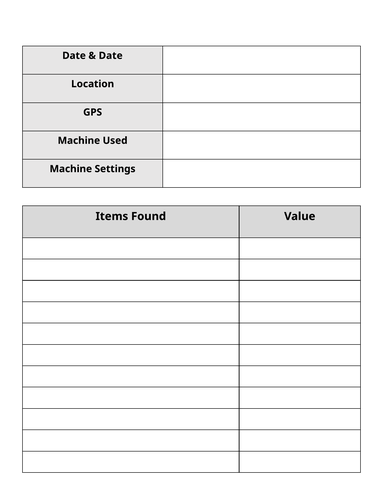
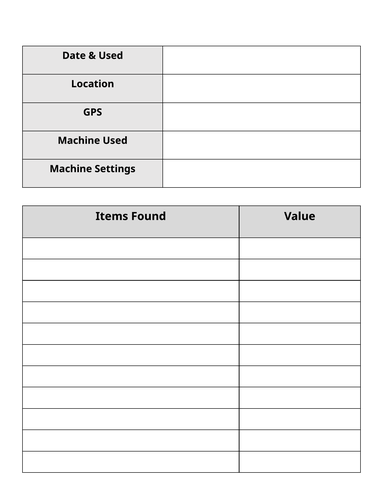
Date: Date -> Used (111, 56)
